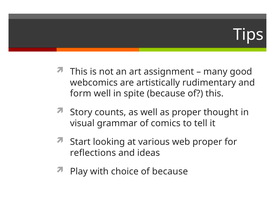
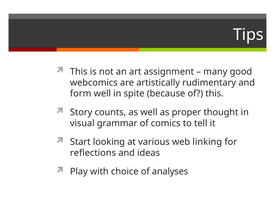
web proper: proper -> linking (207, 142)
of because: because -> analyses (170, 172)
